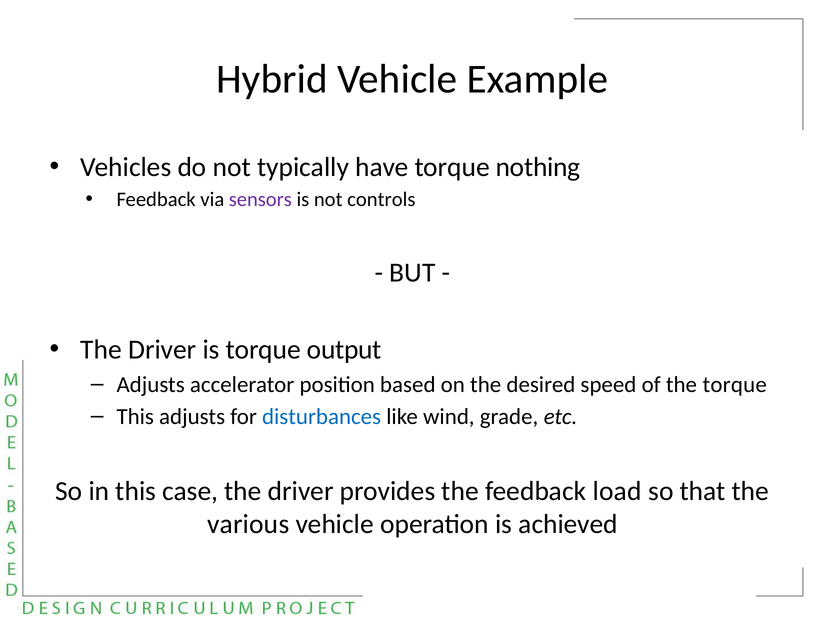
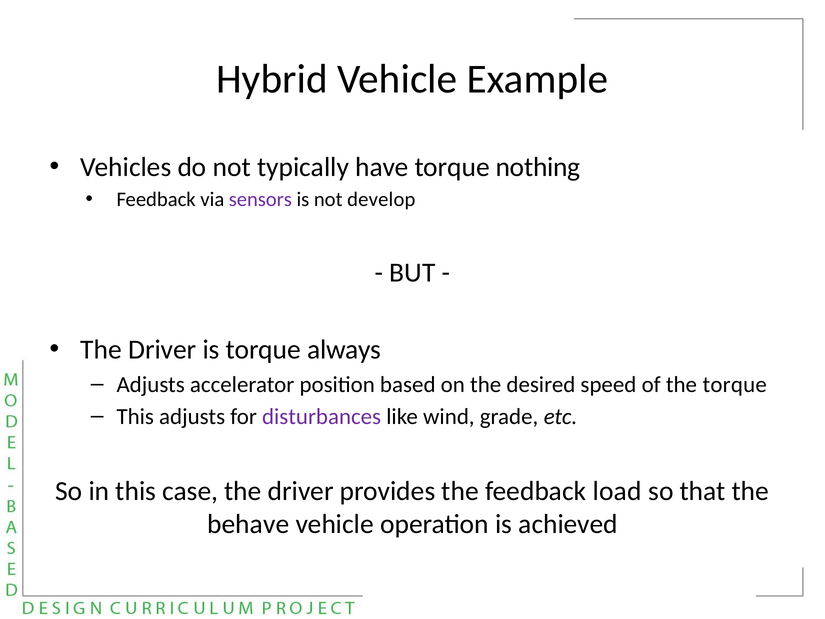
controls: controls -> develop (381, 199)
output: output -> always (344, 350)
disturbances colour: blue -> purple (322, 416)
various: various -> behave (248, 524)
